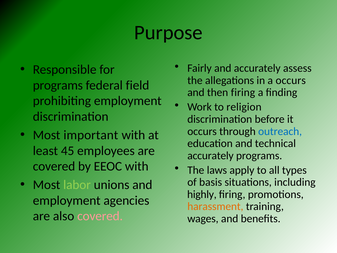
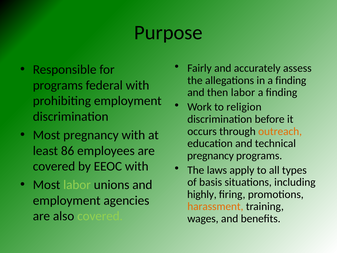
in a occurs: occurs -> finding (291, 80)
federal field: field -> with (137, 85)
then firing: firing -> labor (243, 92)
outreach colour: blue -> orange (280, 131)
Most important: important -> pregnancy (91, 135)
45: 45 -> 86 (68, 151)
accurately: accurately -> pregnancy (210, 155)
covered colour: pink -> light green (100, 216)
